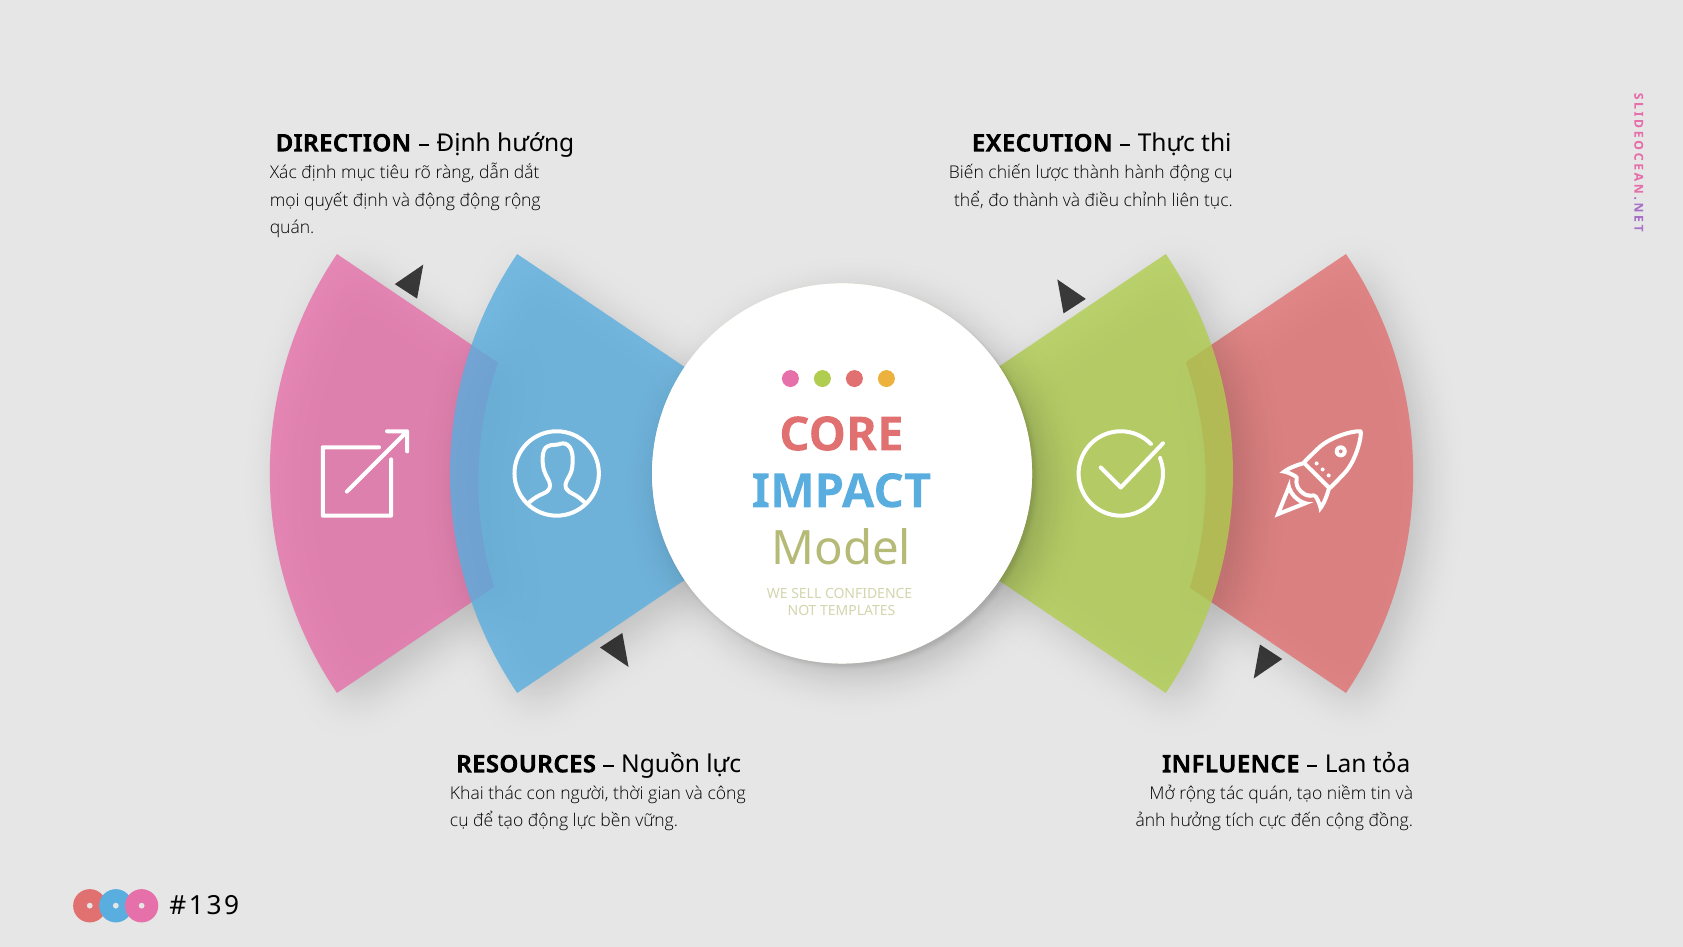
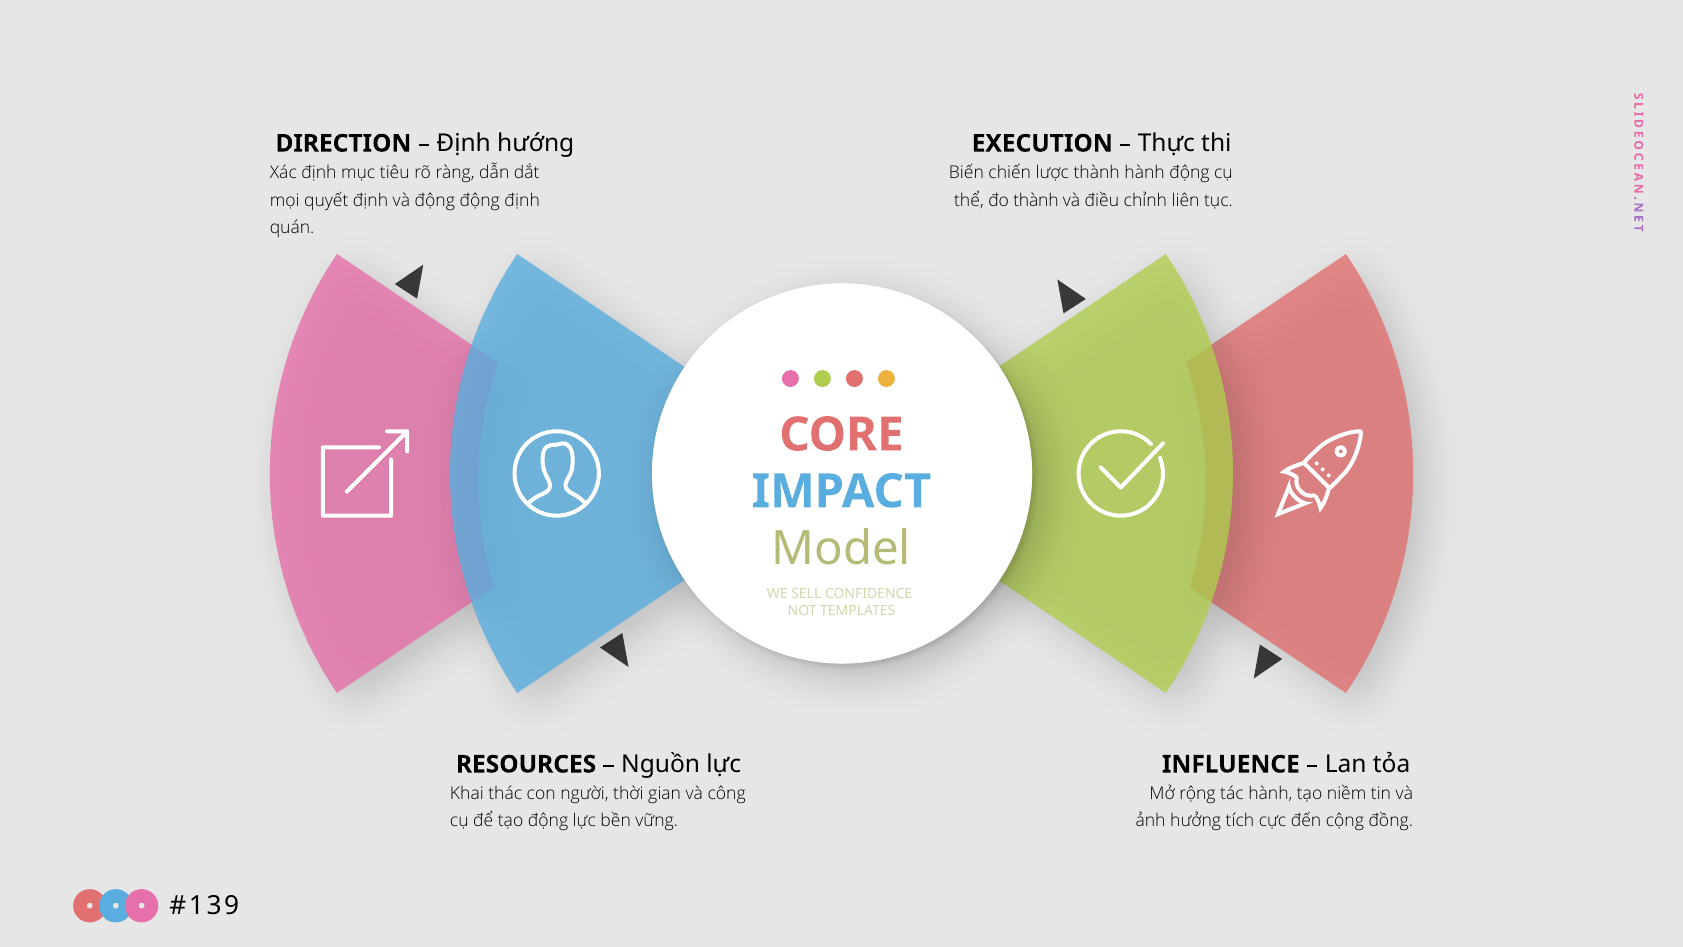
động rộng: rộng -> định (522, 200)
tác quán: quán -> hành (1270, 794)
